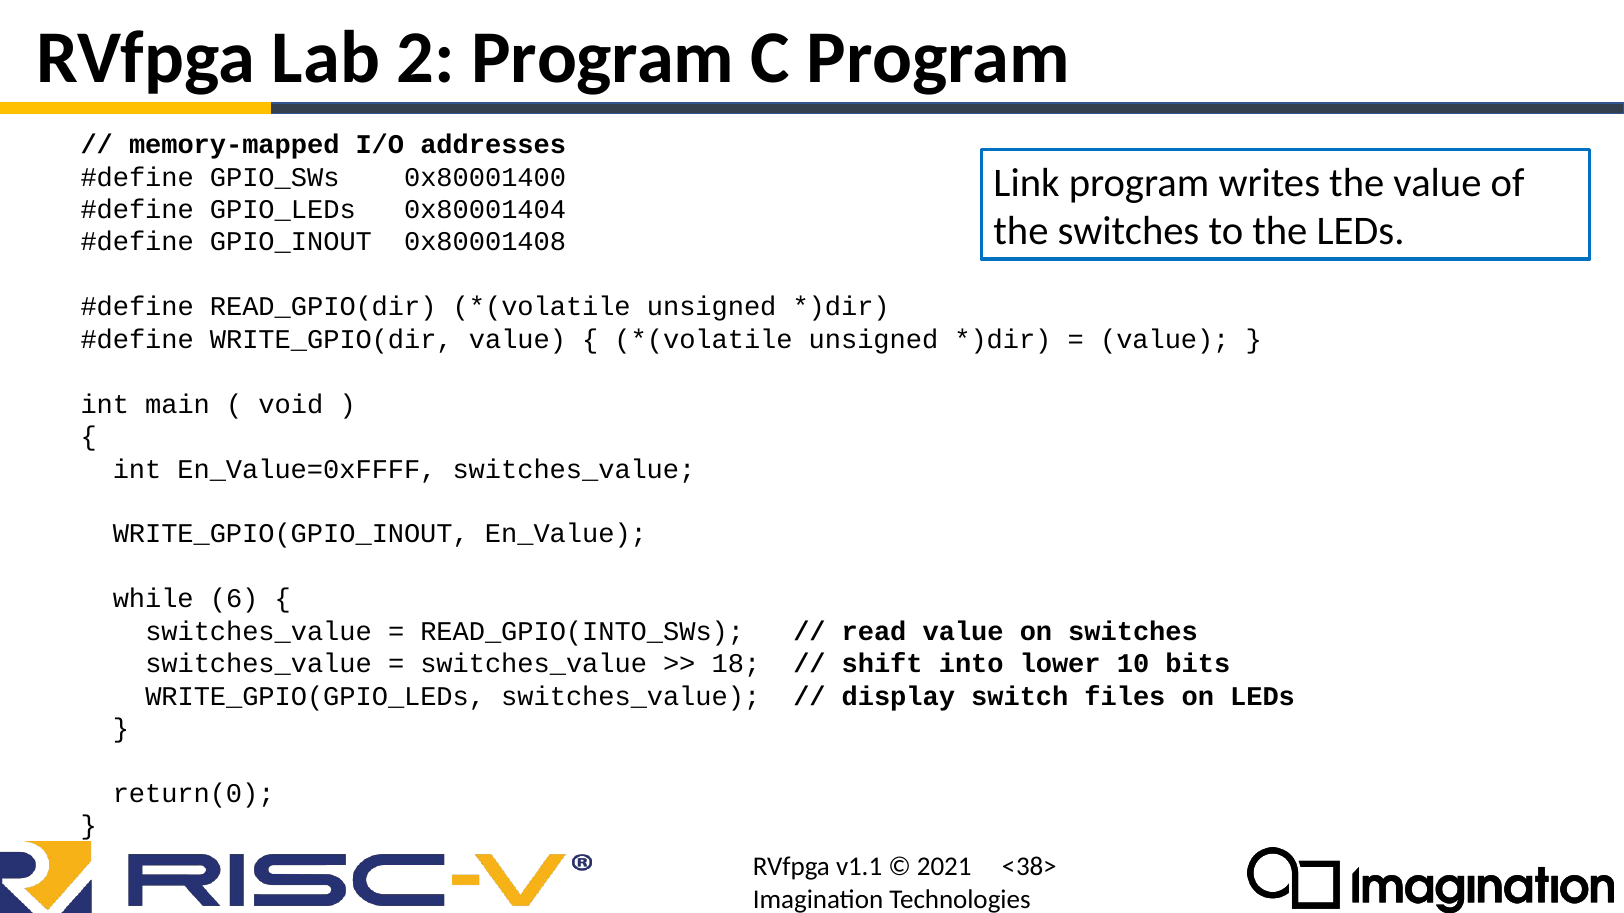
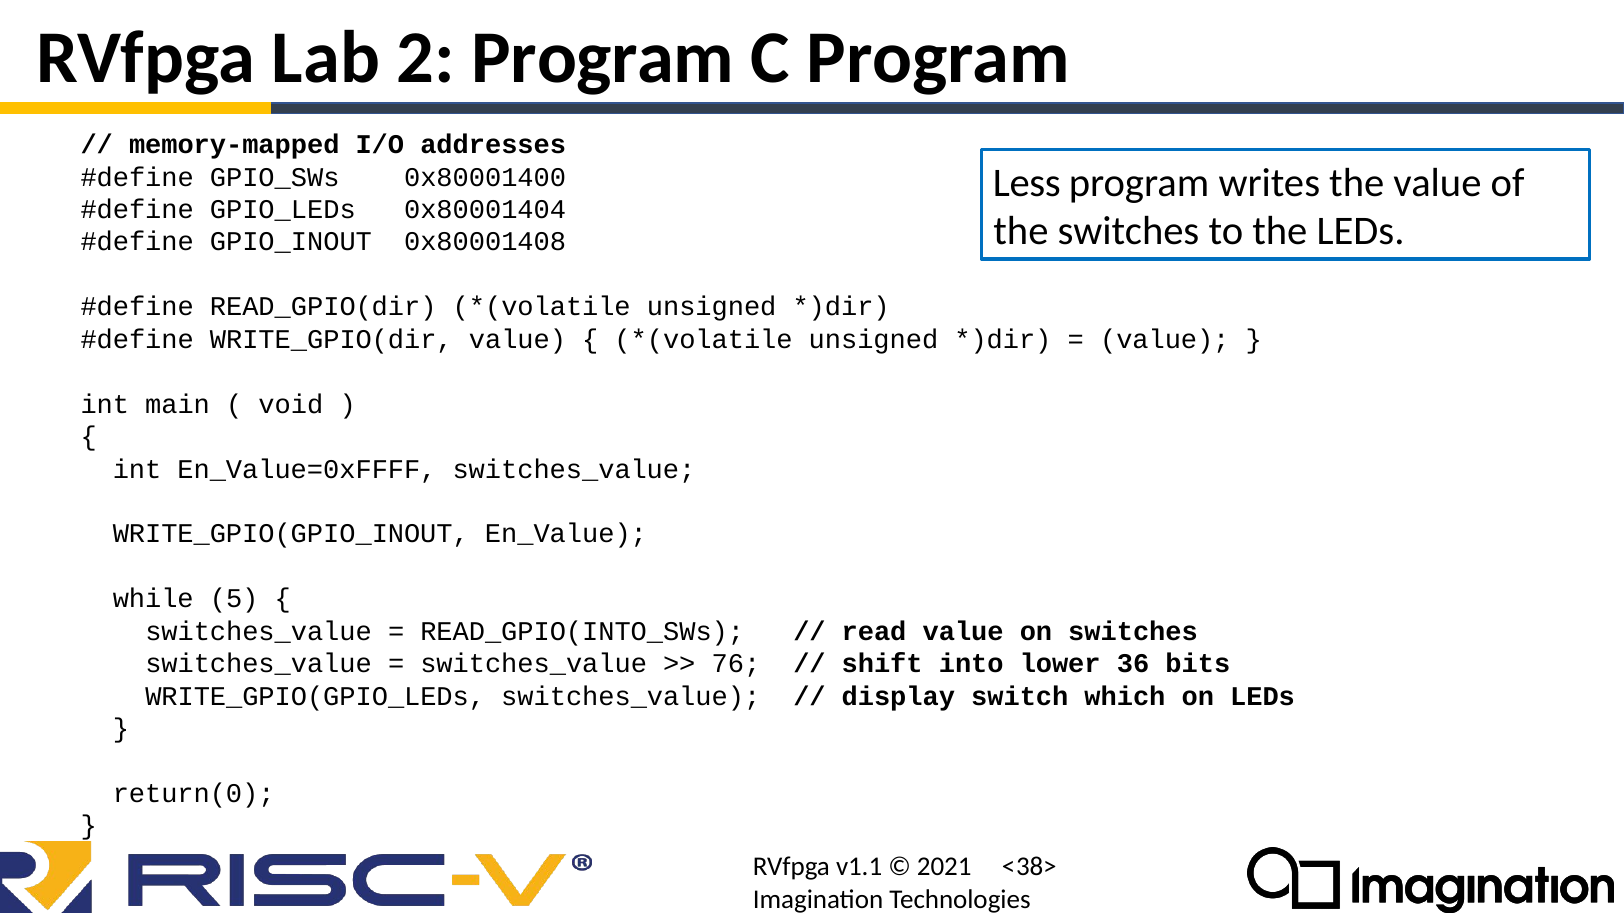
Link: Link -> Less (1027, 183)
6: 6 -> 5 (234, 599)
18: 18 -> 76 (736, 664)
10: 10 -> 36 (1133, 664)
files: files -> which (1125, 697)
